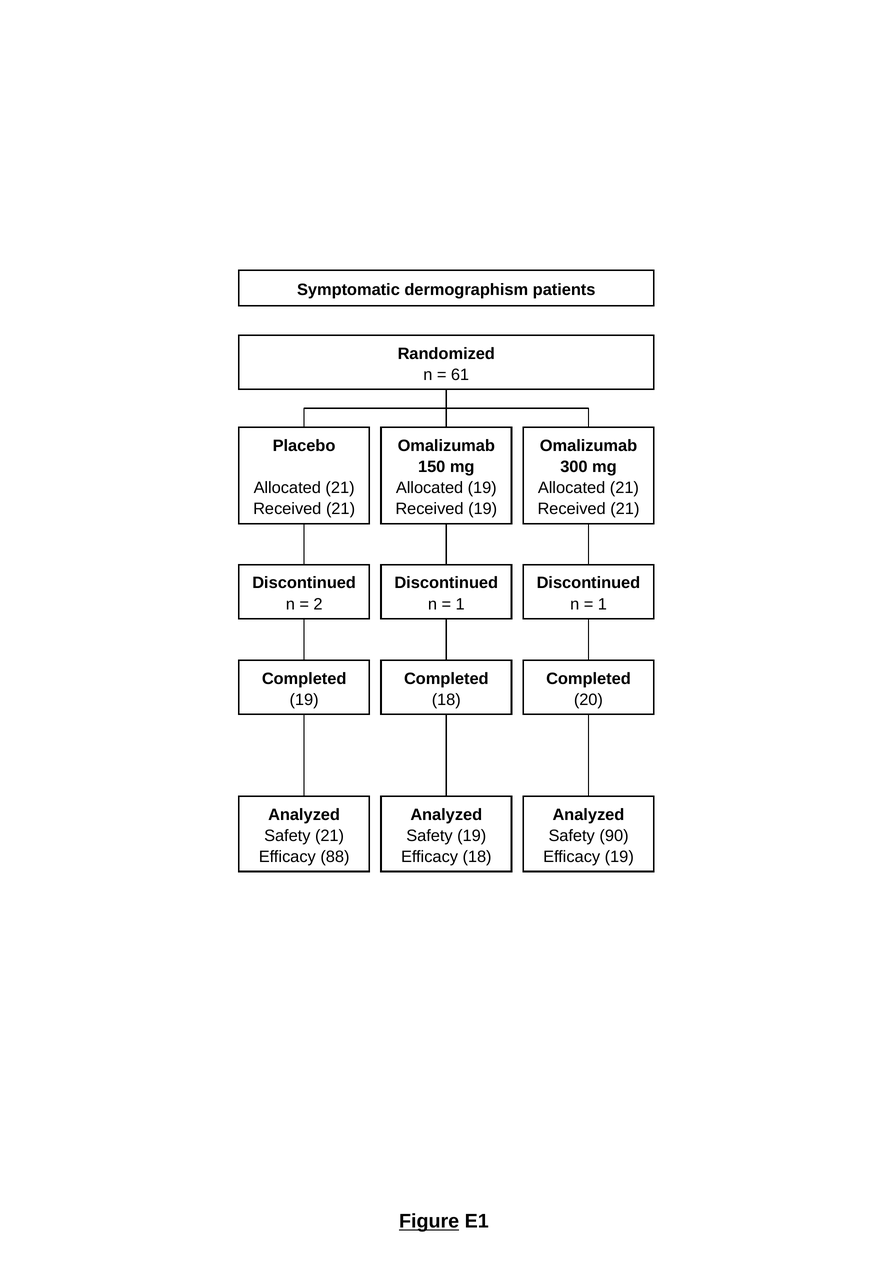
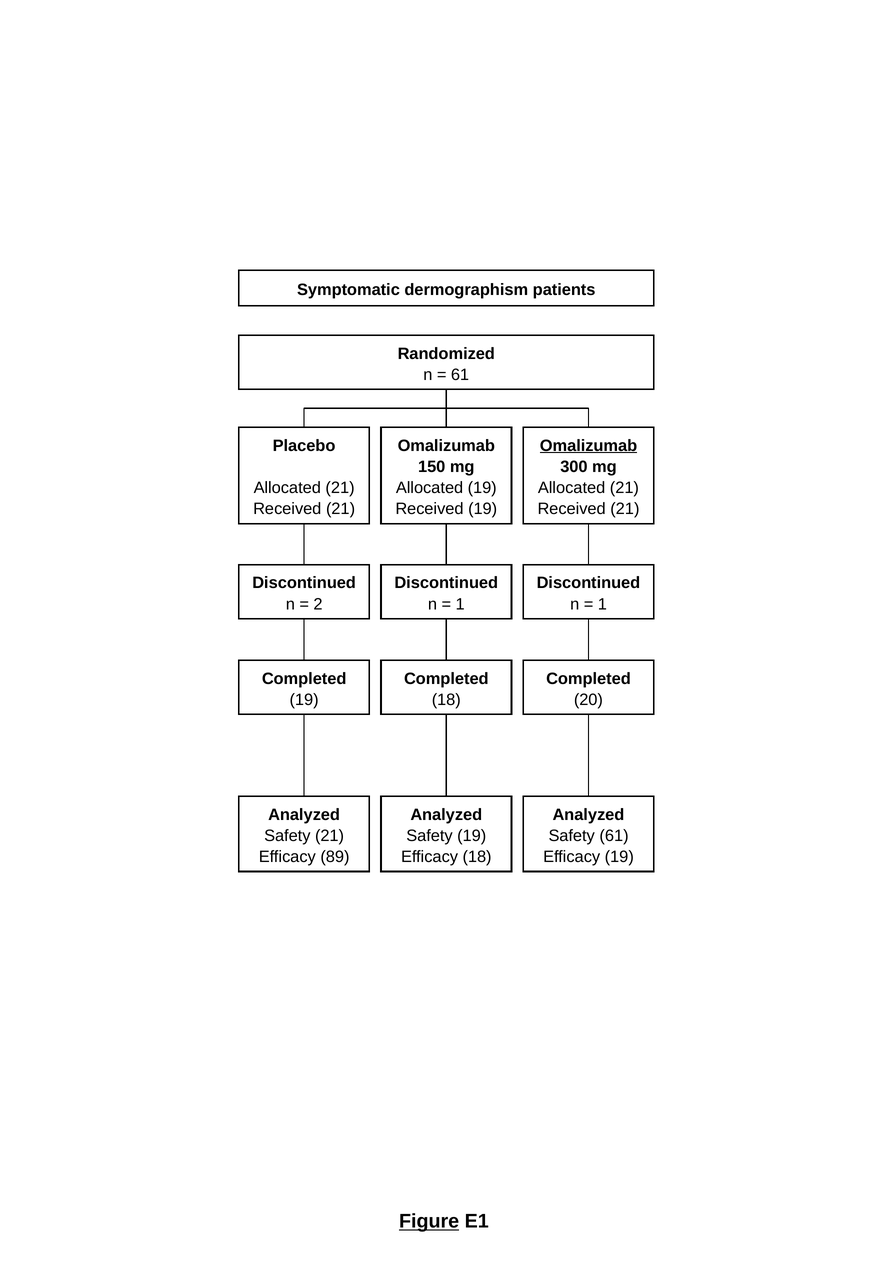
Omalizumab underline: none -> present (589, 446)
Safety 90: 90 -> 61 (614, 836)
88: 88 -> 89 (335, 857)
